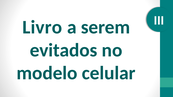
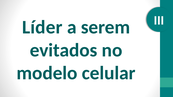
Livro: Livro -> Líder (42, 27)
